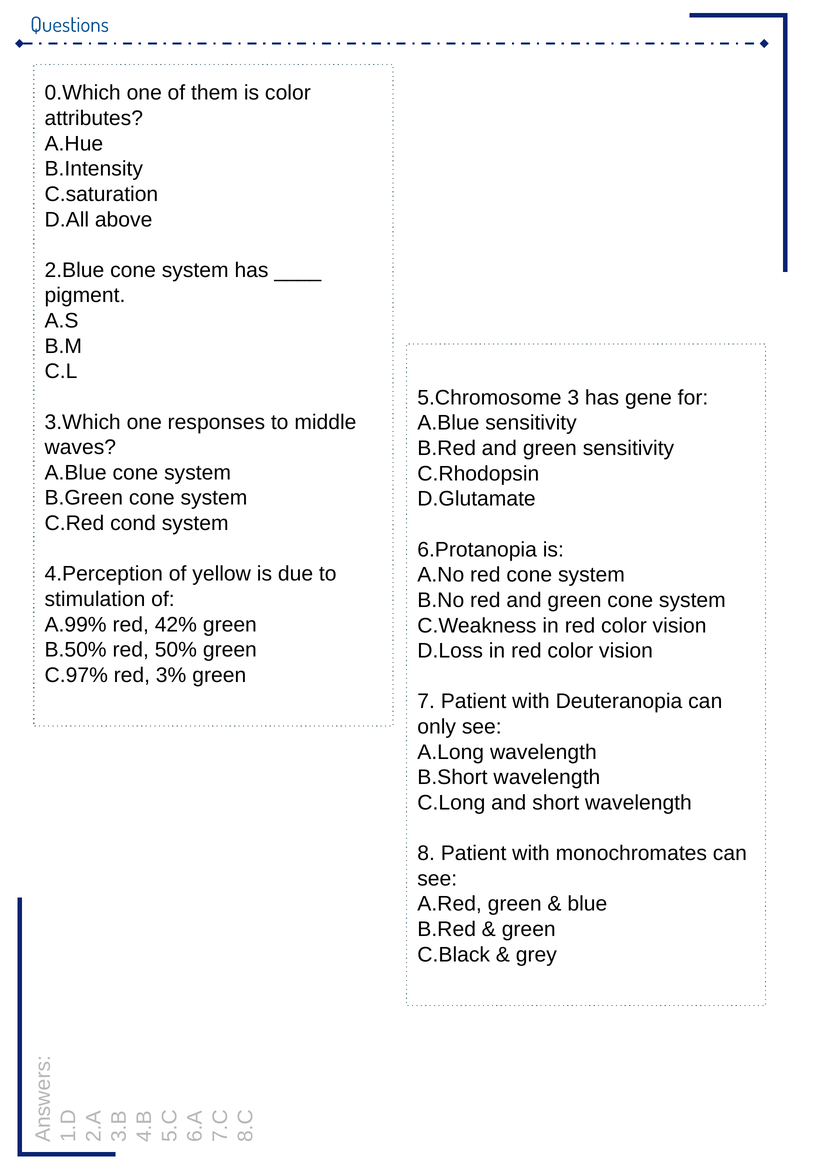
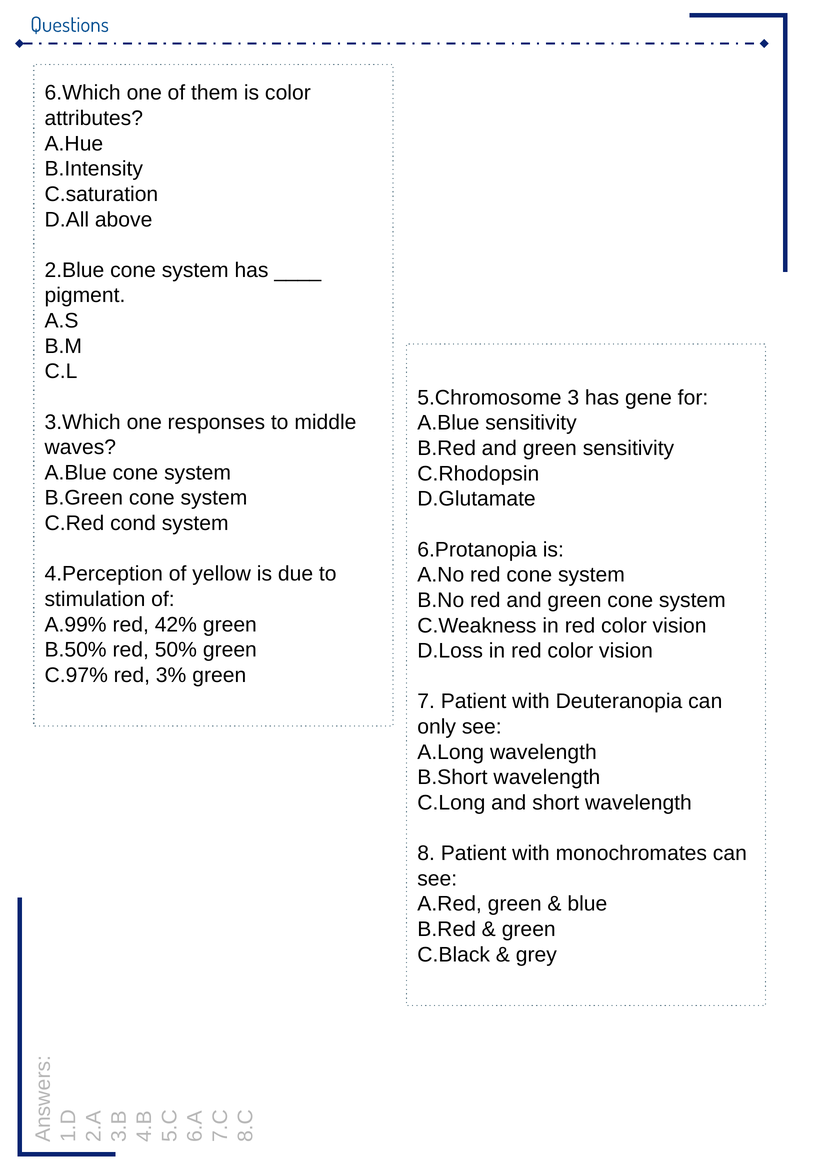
0.Which: 0.Which -> 6.Which (83, 93)
